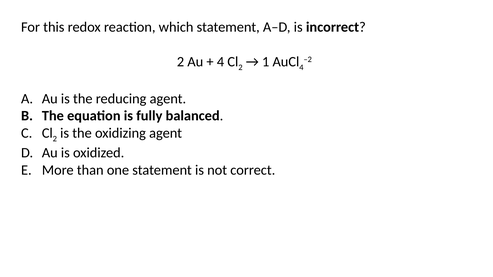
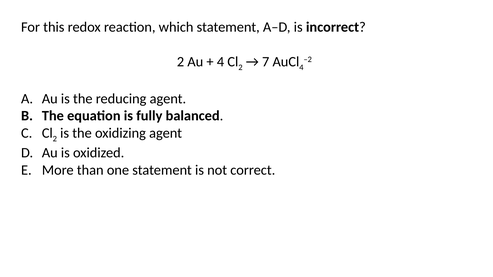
1: 1 -> 7 (266, 62)
